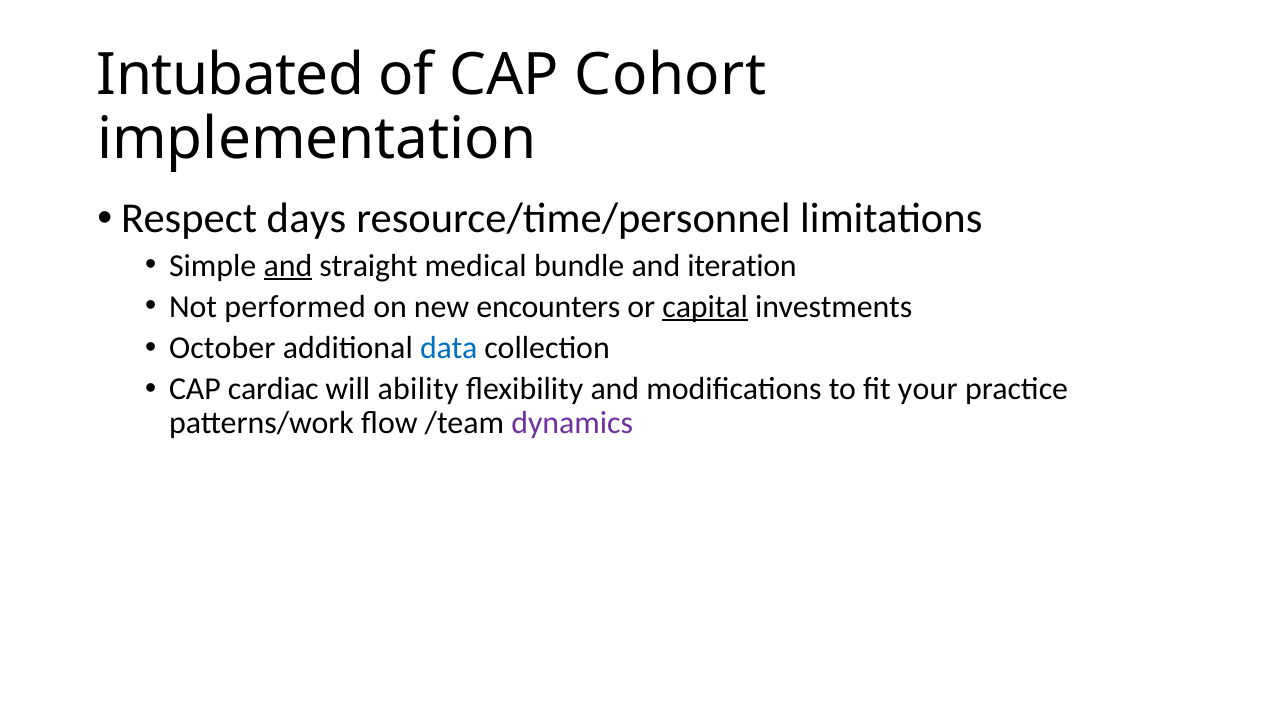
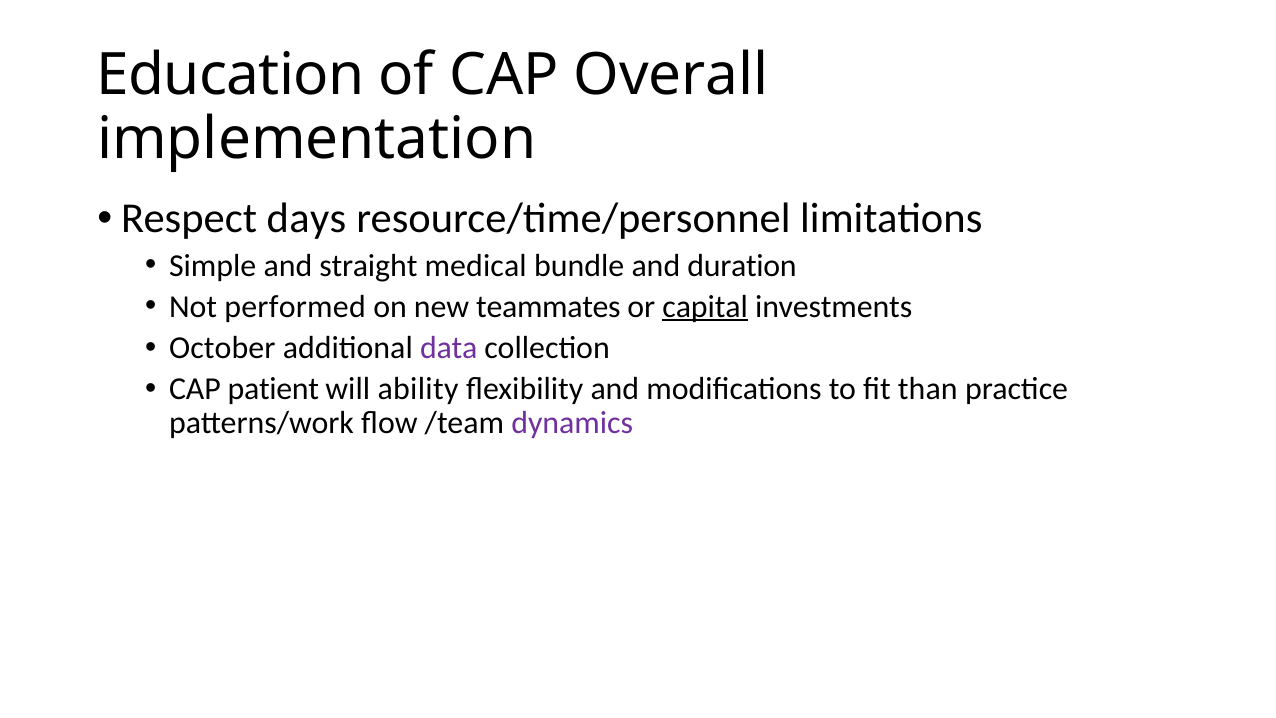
Intubated: Intubated -> Education (230, 76)
Cohort: Cohort -> Overall (671, 76)
and underline: present -> none (288, 265)
iteration: iteration -> duration (742, 265)
encounters: encounters -> teammates (548, 307)
data colour: blue -> purple (449, 348)
cardiac: cardiac -> patient (273, 389)
your: your -> than (928, 389)
